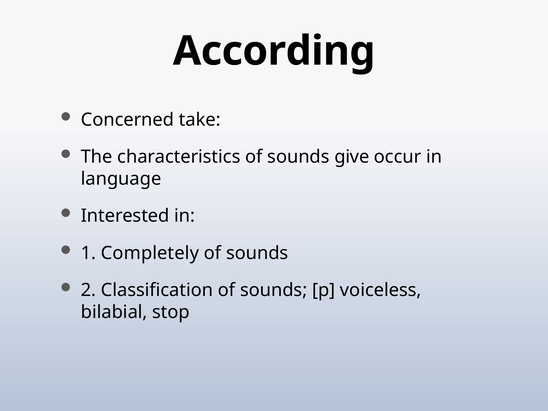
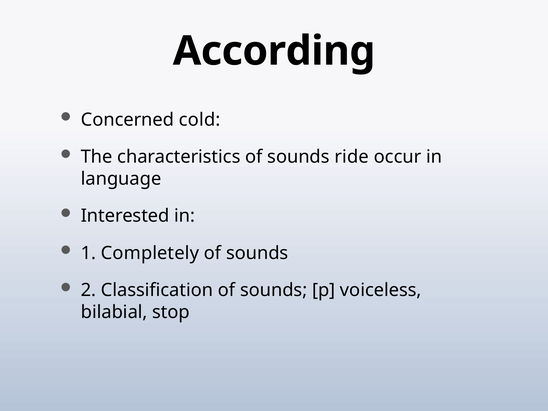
take: take -> cold (200, 120)
give: give -> ride (352, 157)
